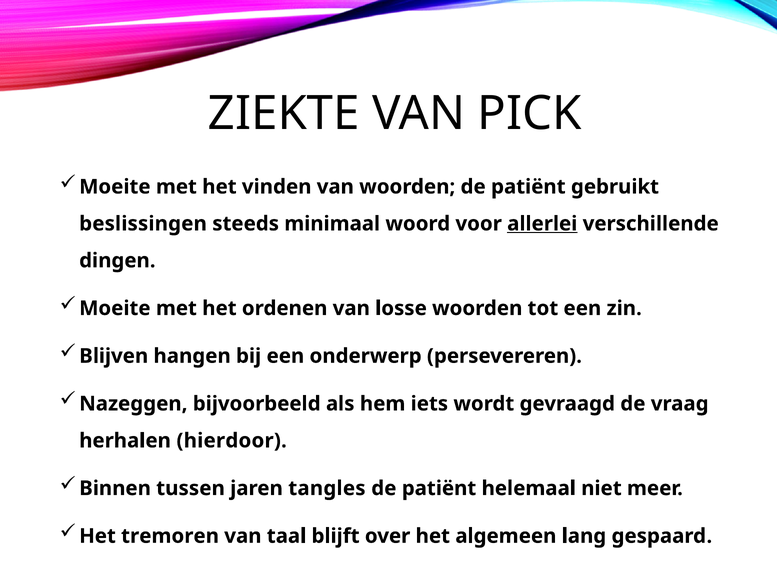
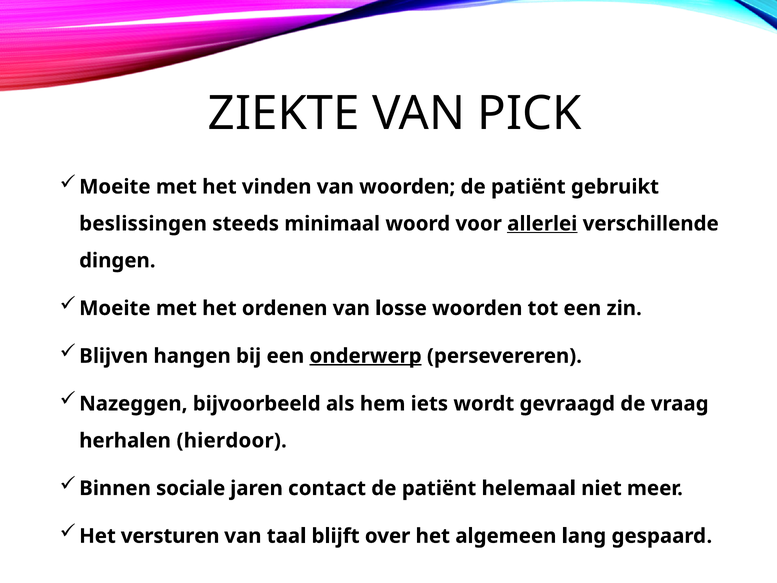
onderwerp underline: none -> present (366, 356)
tussen: tussen -> sociale (191, 488)
tangles: tangles -> contact (327, 488)
tremoren: tremoren -> versturen (170, 536)
